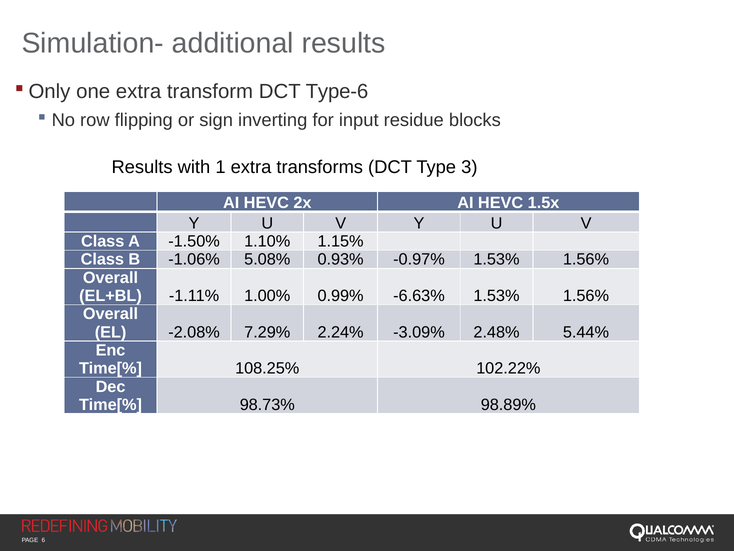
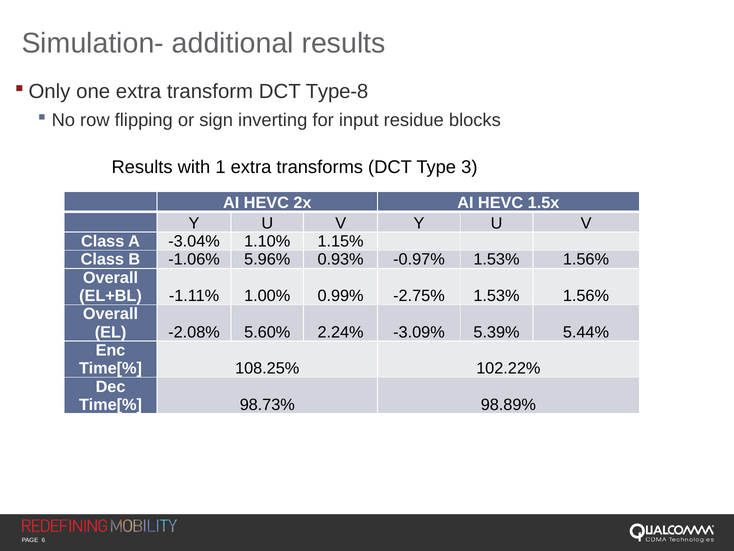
Type-6: Type-6 -> Type-8 (337, 91)
-1.50%: -1.50% -> -3.04% (194, 241)
5.08%: 5.08% -> 5.96% (267, 259)
-6.63%: -6.63% -> -2.75% (419, 296)
7.29%: 7.29% -> 5.60% (267, 332)
2.48%: 2.48% -> 5.39% (497, 332)
